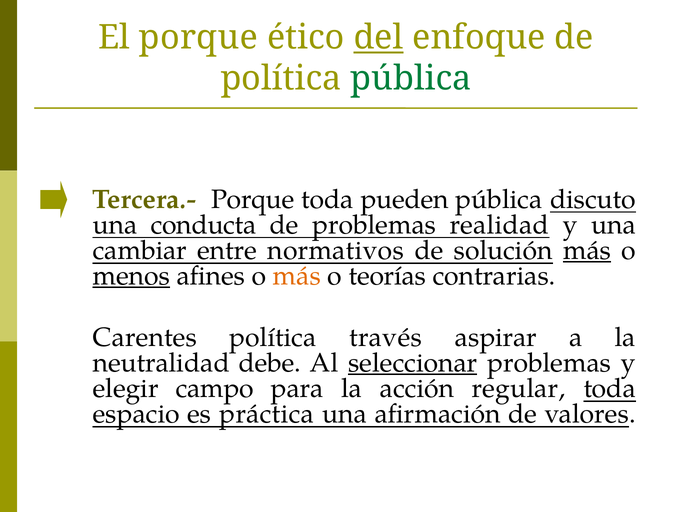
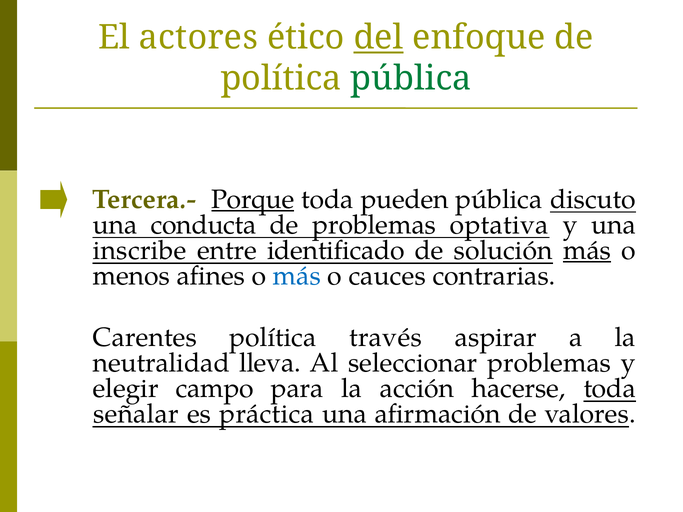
El porque: porque -> actores (198, 38)
Porque underline: none -> present (253, 199)
realidad: realidad -> optativa (499, 225)
cambiar: cambiar -> inscribe (140, 250)
normativos: normativos -> identificado (336, 250)
menos underline: present -> none (131, 276)
más colour: orange -> blue (297, 276)
teorías: teorías -> cauces (387, 276)
debe: debe -> lleva (270, 363)
seleccionar underline: present -> none (413, 363)
regular: regular -> hacerse (519, 389)
espacio: espacio -> señalar (136, 414)
